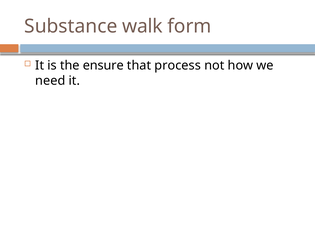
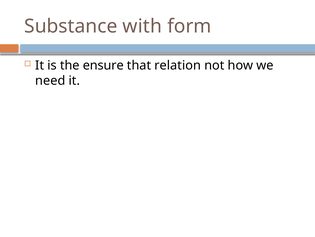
walk: walk -> with (142, 26)
process: process -> relation (178, 65)
